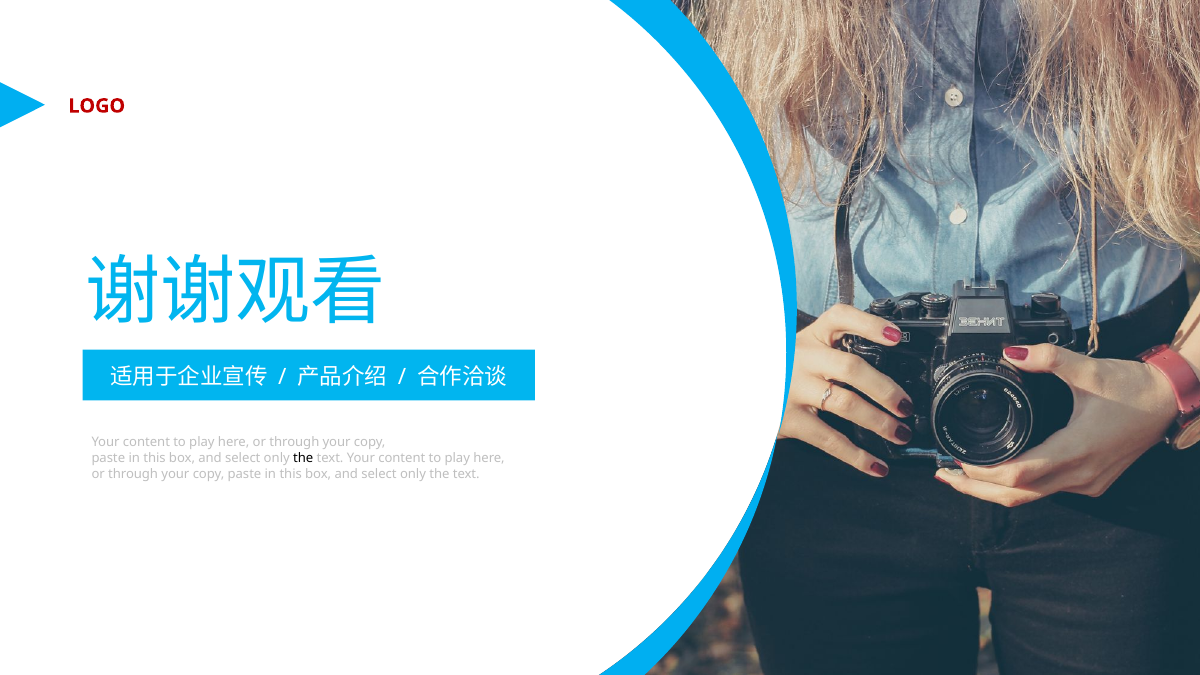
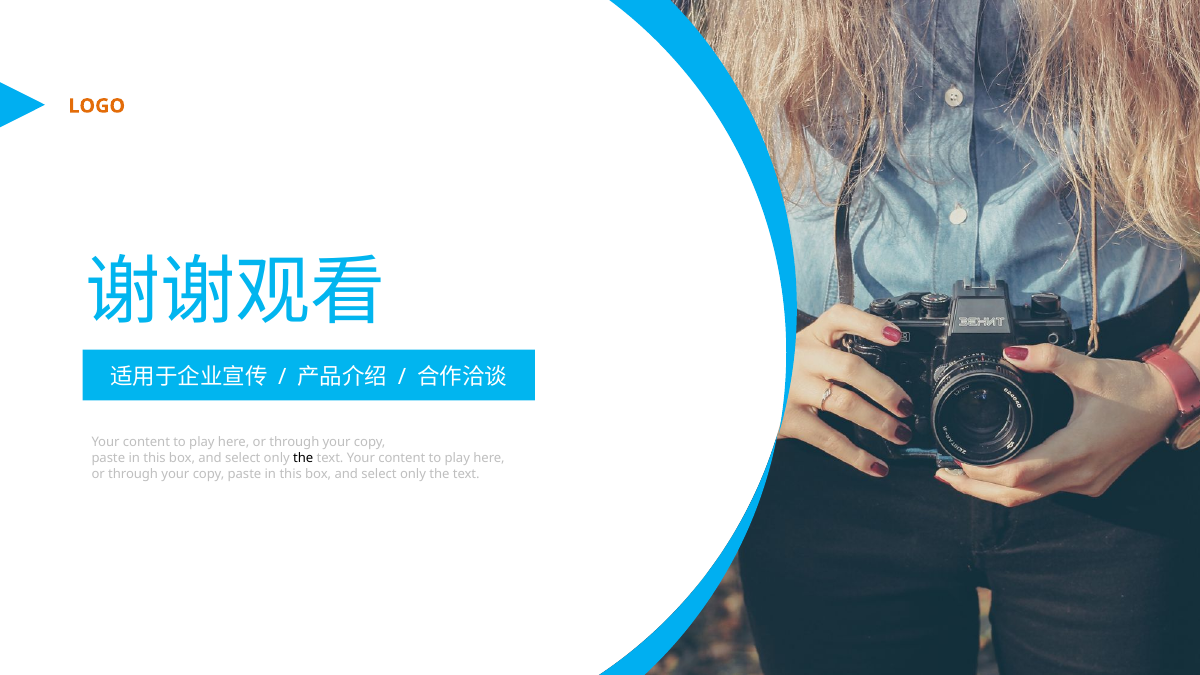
LOGO colour: red -> orange (97, 106)
